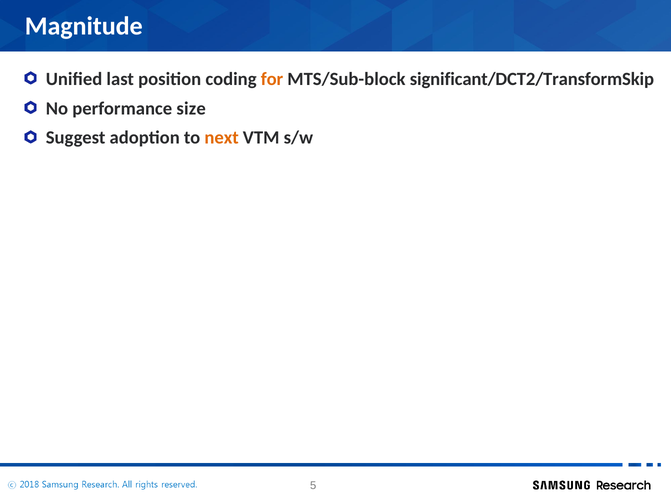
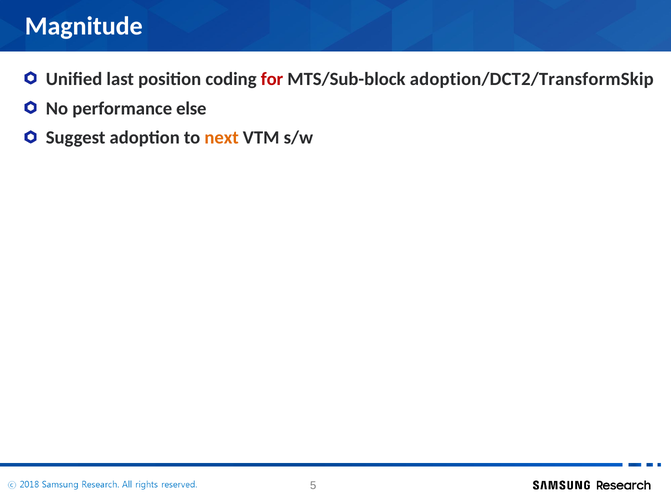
for colour: orange -> red (272, 79)
significant/DCT2/TransformSkip: significant/DCT2/TransformSkip -> adoption/DCT2/TransformSkip (532, 79)
size: size -> else (191, 108)
